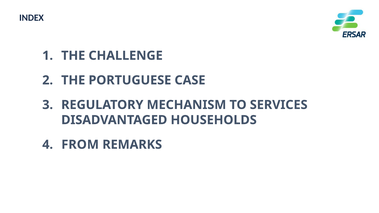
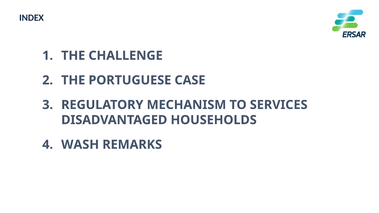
FROM: FROM -> WASH (80, 145)
